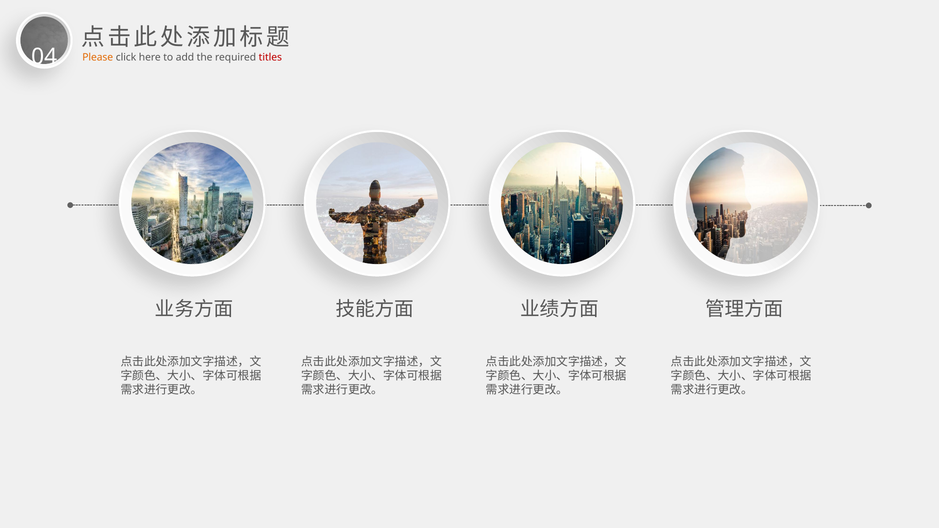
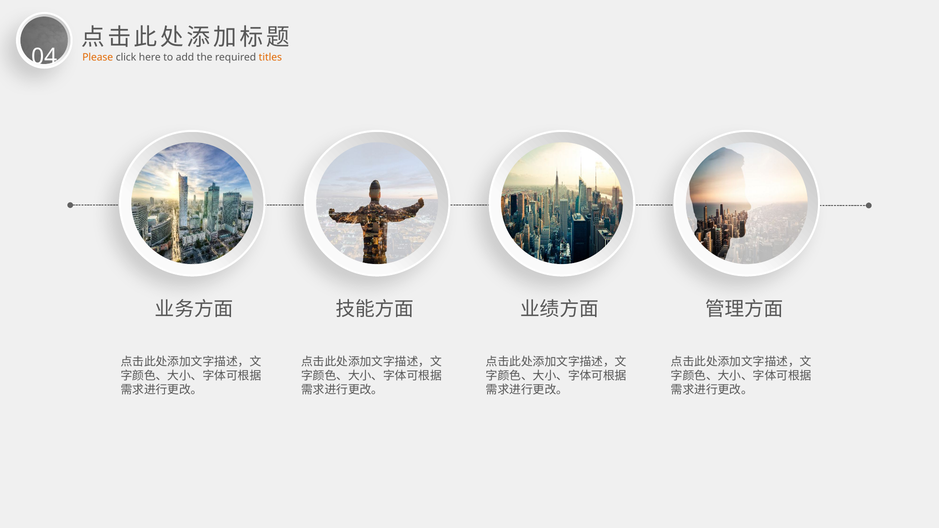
titles colour: red -> orange (270, 57)
